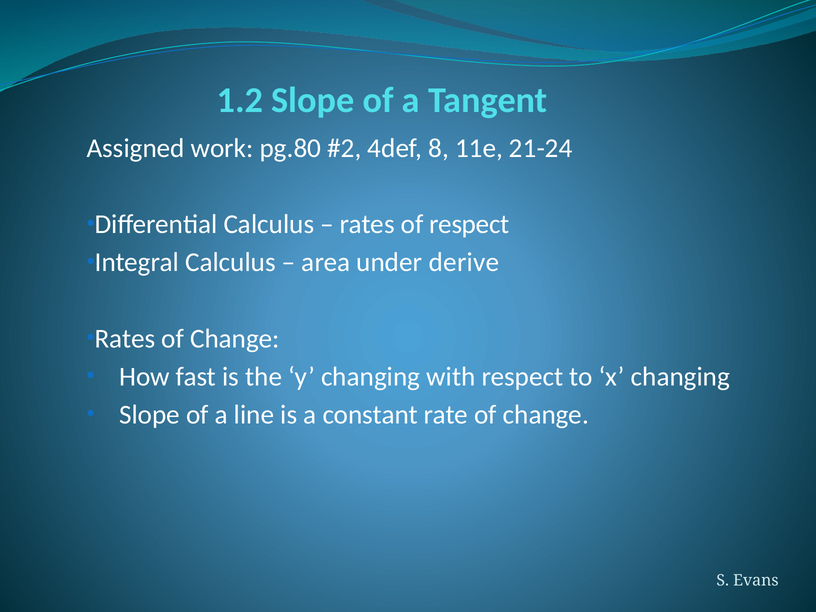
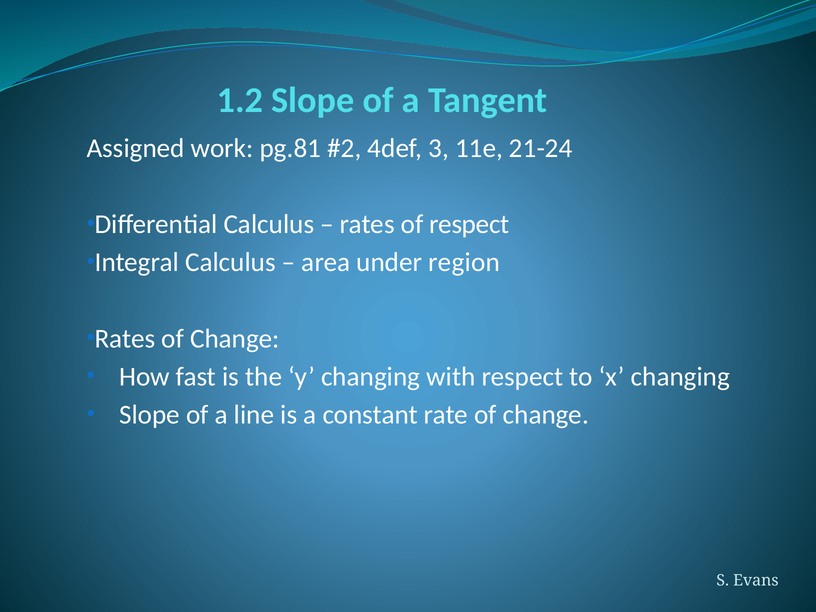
pg.80: pg.80 -> pg.81 (290, 148)
8: 8 -> 3 (439, 148)
derive: derive -> region (464, 263)
